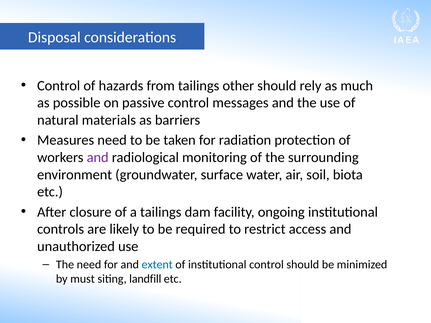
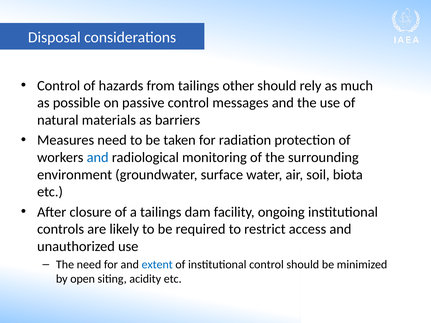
and colour: purple -> blue (98, 158)
must: must -> open (83, 279)
landfill: landfill -> acidity (145, 279)
